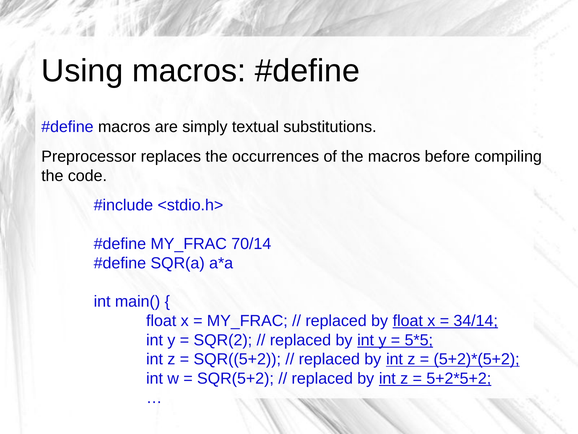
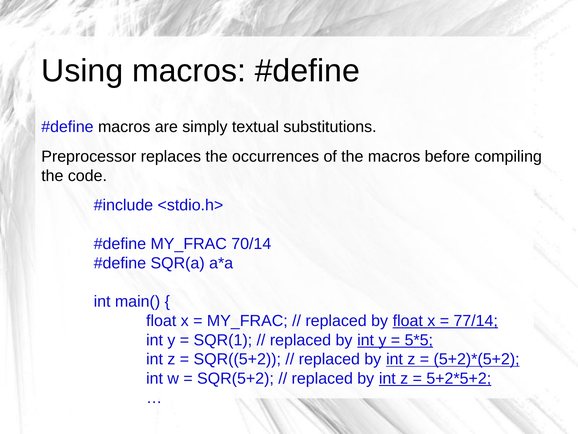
34/14: 34/14 -> 77/14 (476, 320)
SQR(2: SQR(2 -> SQR(1 (223, 340)
